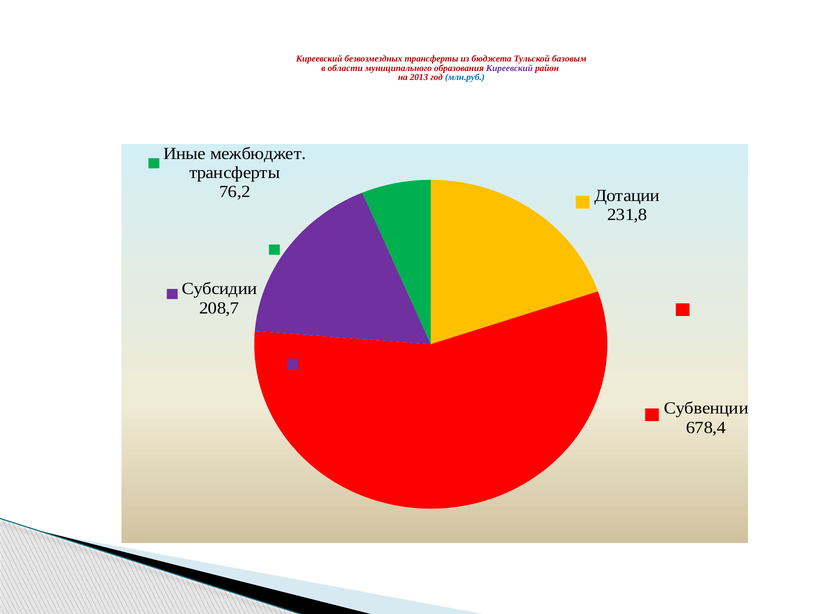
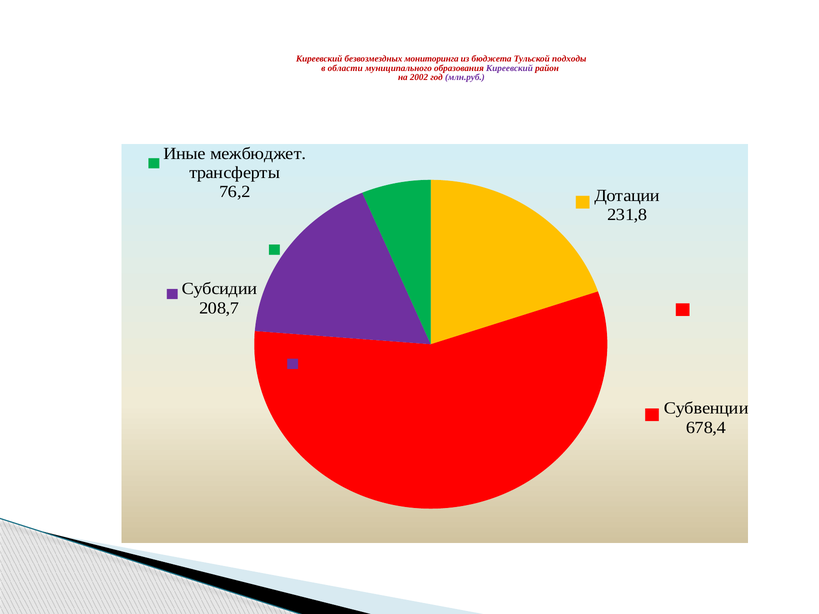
безвозмездных трансферты: трансферты -> мониторинга (432, 59)
базовым: базовым -> подходы (569, 59)
2013: 2013 -> 2002 (419, 77)
млн.руб colour: blue -> purple (465, 77)
